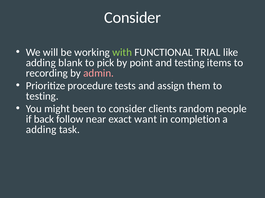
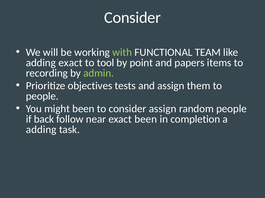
TRIAL: TRIAL -> TEAM (208, 52)
adding blank: blank -> exact (70, 63)
pick: pick -> tool (106, 63)
and testing: testing -> papers (190, 63)
admin colour: pink -> light green (99, 73)
procedure: procedure -> objectives (90, 86)
testing: testing -> people (42, 96)
consider clients: clients -> assign (163, 109)
exact want: want -> been (146, 120)
